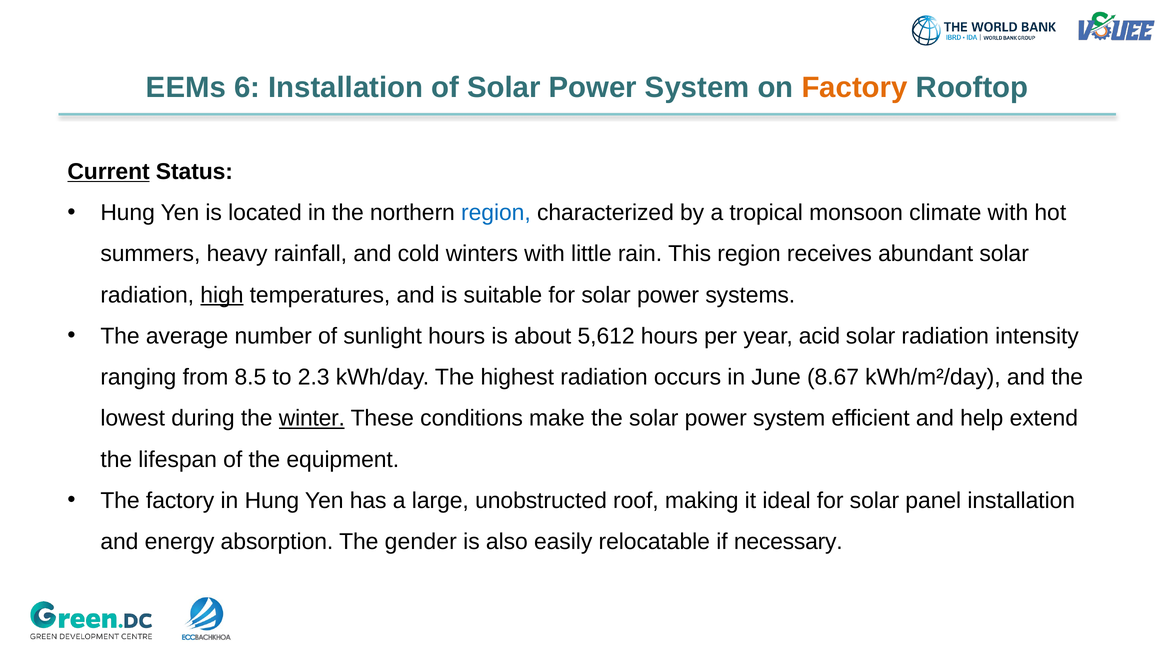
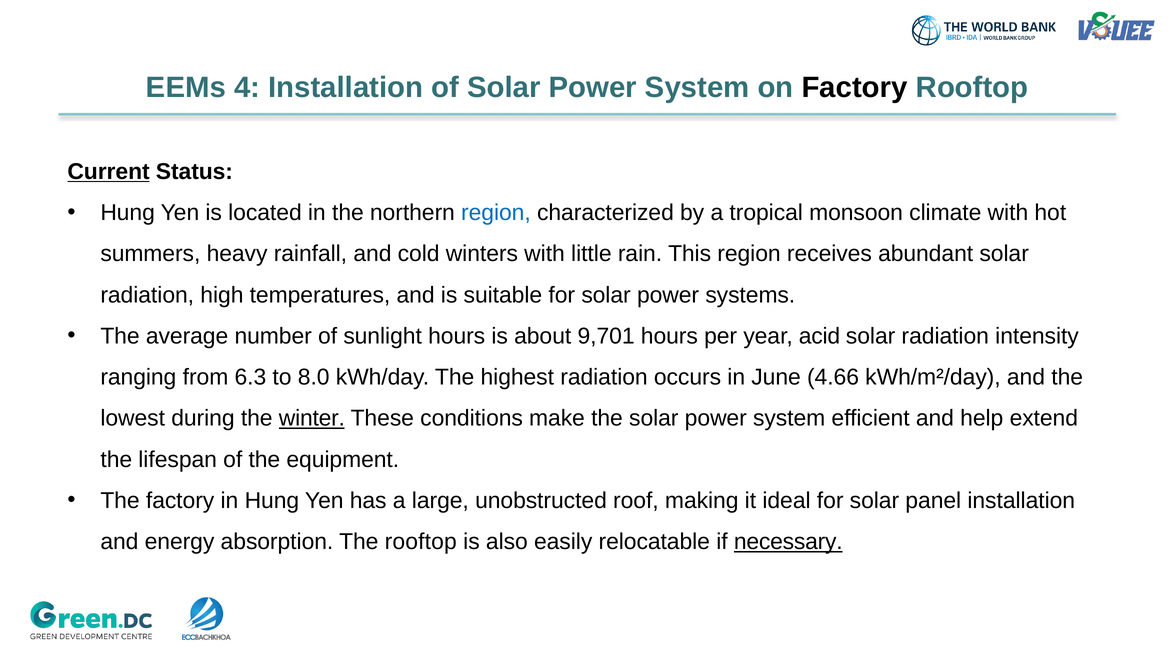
6: 6 -> 4 (247, 88)
Factory colour: orange -> black (855, 88)
high underline: present -> none (222, 295)
5,612: 5,612 -> 9,701 (606, 336)
8.5: 8.5 -> 6.3 (250, 377)
2.3: 2.3 -> 8.0 (314, 377)
8.67: 8.67 -> 4.66 (833, 377)
The gender: gender -> rooftop (421, 542)
necessary underline: none -> present (788, 542)
